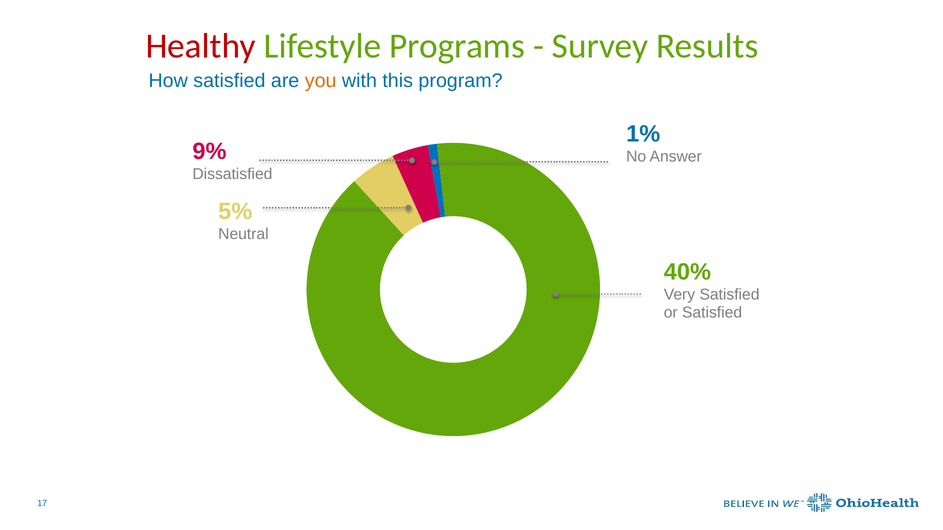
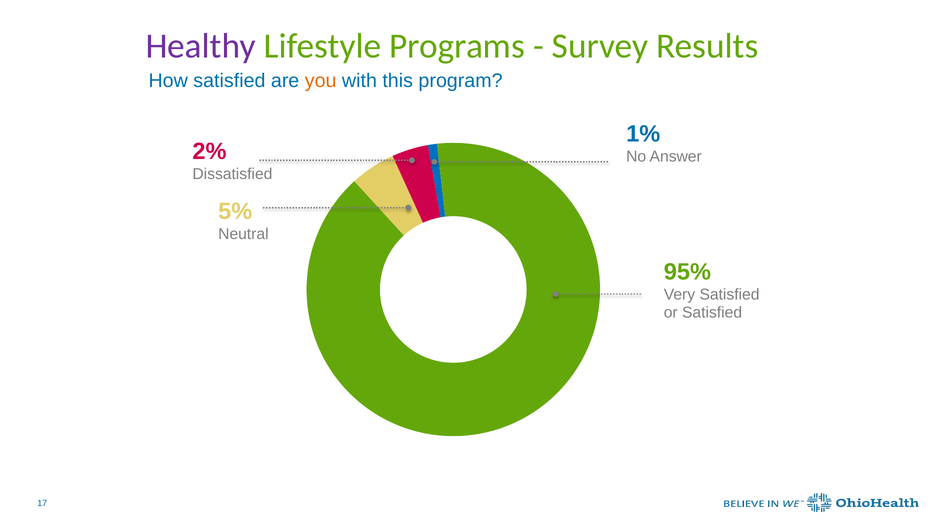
Healthy colour: red -> purple (201, 46)
9%: 9% -> 2% (209, 152)
40%: 40% -> 95% (687, 272)
